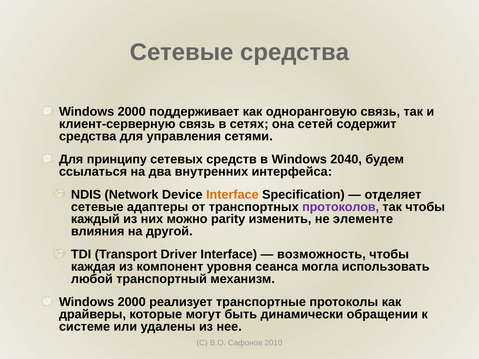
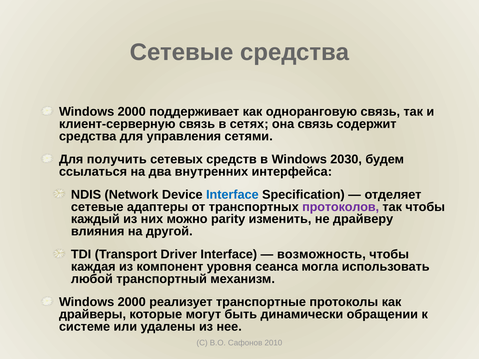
она сетей: сетей -> связь (315, 124)
принципу: принципу -> получить (117, 159)
2040: 2040 -> 2030 (346, 159)
Interface colour: orange -> blue (232, 195)
элементе: элементе -> драйверу (363, 219)
